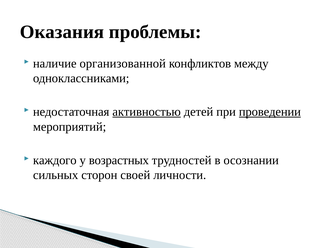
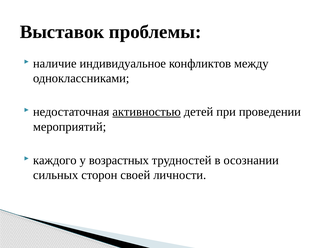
Оказания: Оказания -> Выставок (62, 32)
организованной: организованной -> индивидуальное (123, 64)
проведении underline: present -> none (270, 112)
